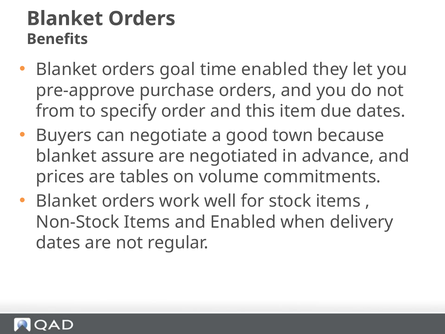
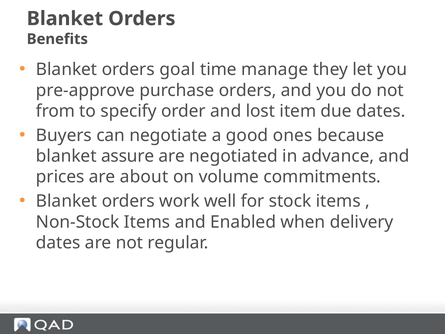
time enabled: enabled -> manage (275, 69)
this: this -> lost (260, 111)
town: town -> ones (293, 135)
tables: tables -> about (144, 177)
